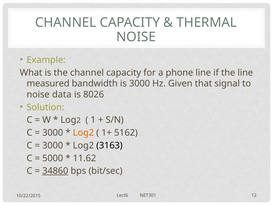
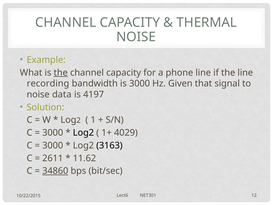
the underline: none -> present (61, 73)
measured: measured -> recording (48, 83)
8026: 8026 -> 4197 (94, 94)
Log2 colour: orange -> black (83, 133)
5162: 5162 -> 4029 (126, 133)
5000: 5000 -> 2611 (53, 158)
